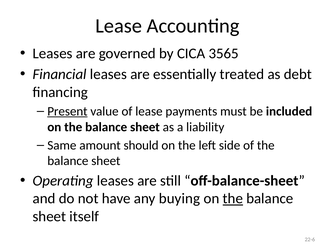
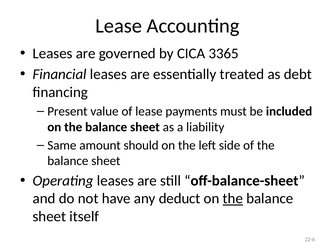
3565: 3565 -> 3365 (224, 54)
Present underline: present -> none (67, 111)
buying: buying -> deduct (180, 199)
